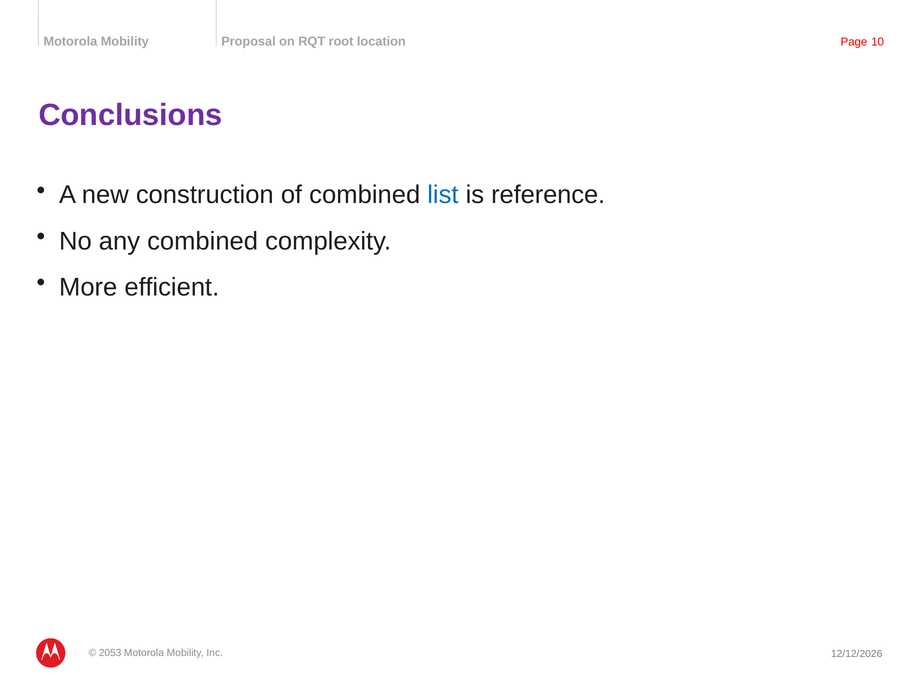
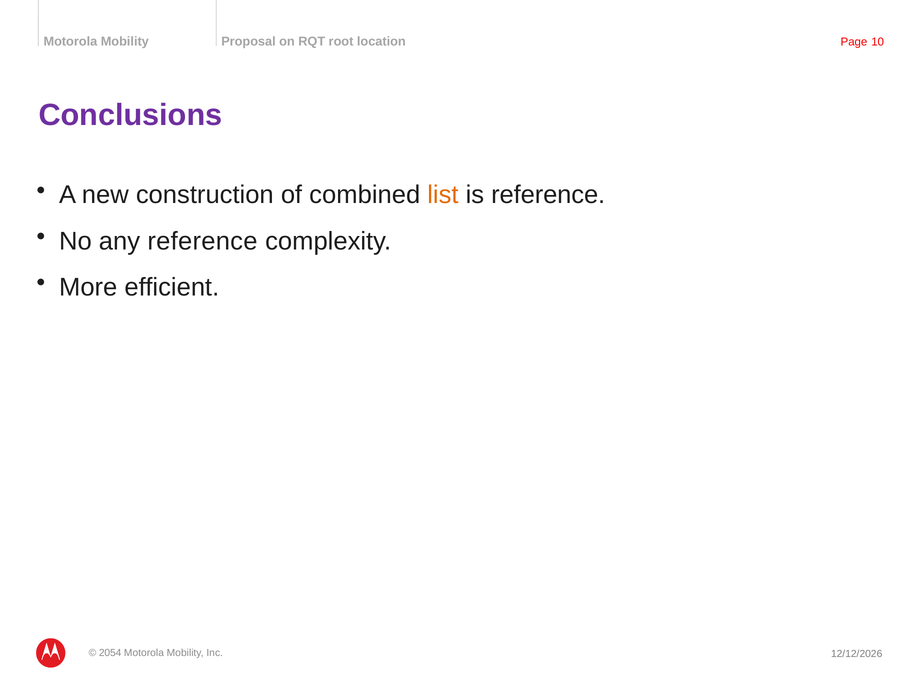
list colour: blue -> orange (443, 195)
any combined: combined -> reference (202, 241)
2053: 2053 -> 2054 (110, 653)
